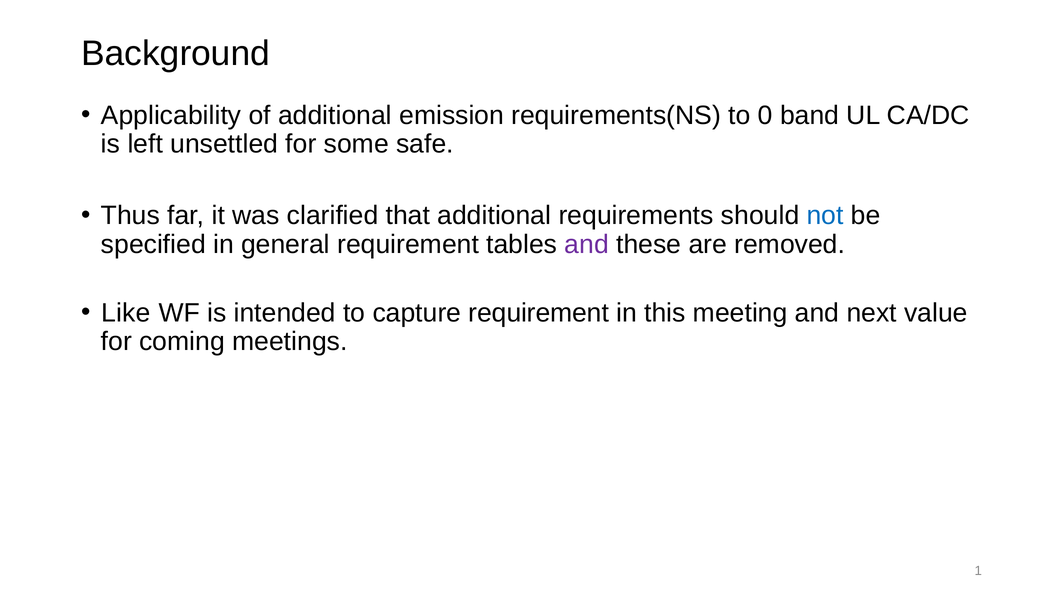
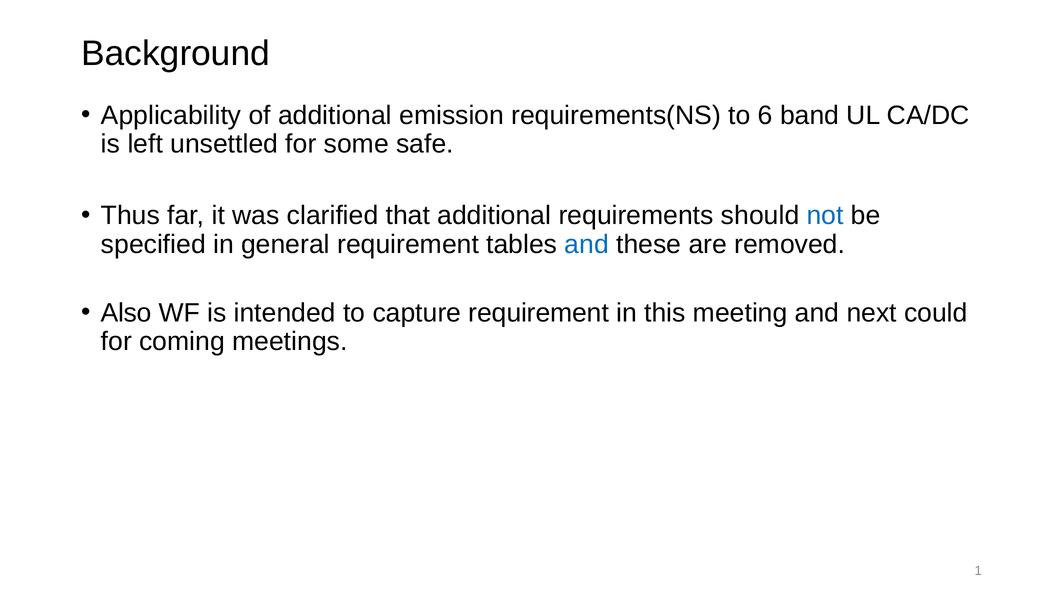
0: 0 -> 6 (765, 115)
and colour: purple -> blue (587, 244)
Like: Like -> Also (126, 313)
value: value -> could (936, 313)
